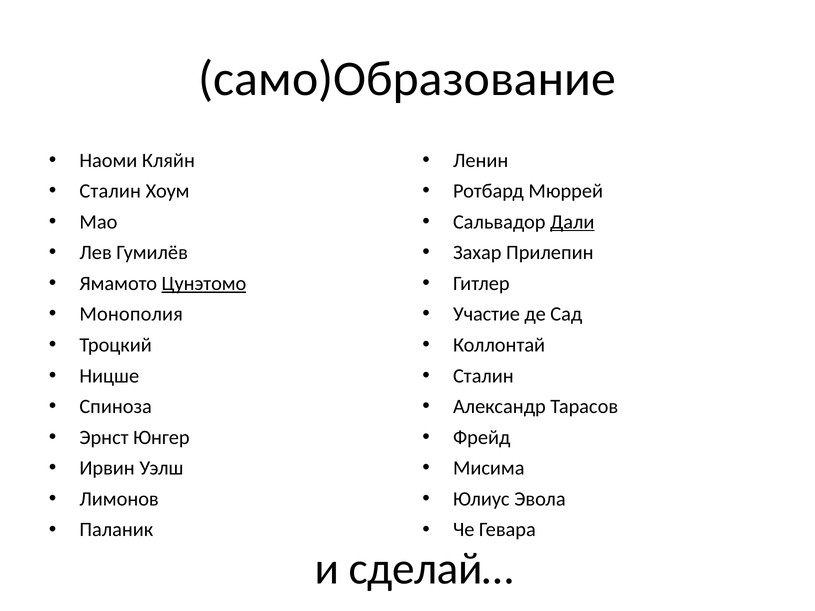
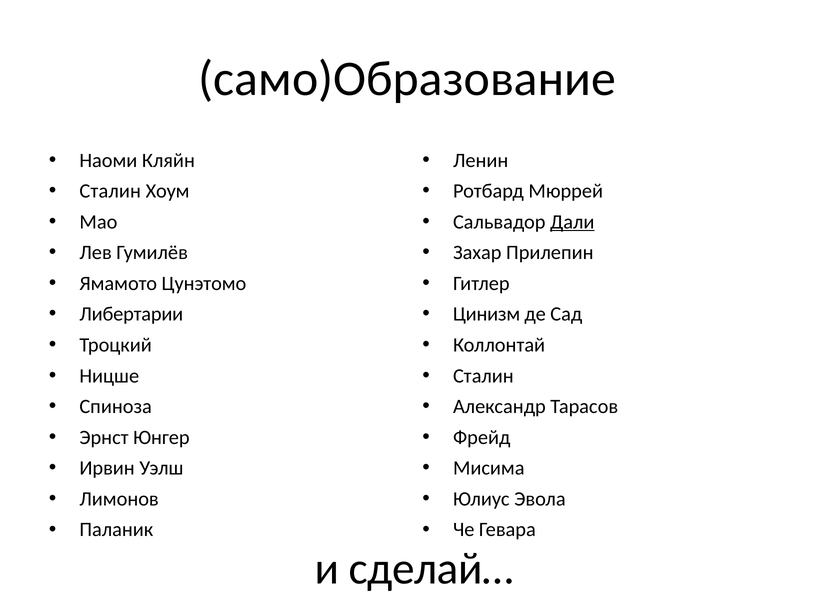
Цунэтомо underline: present -> none (204, 284)
Монополия: Монополия -> Либертарии (131, 314)
Участие: Участие -> Цинизм (487, 314)
